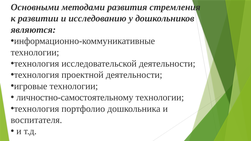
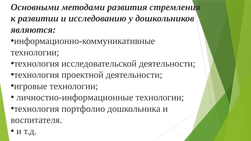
личностно-самостоятельному: личностно-самостоятельному -> личностно-информационные (75, 98)
